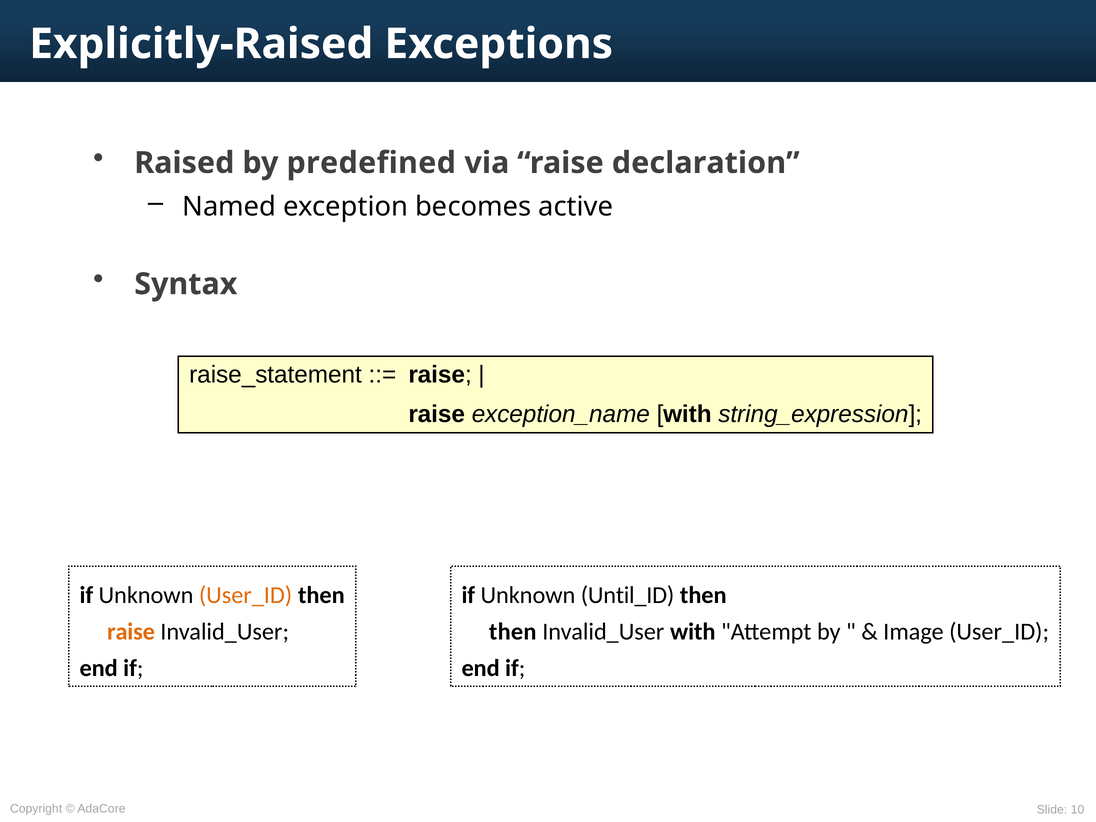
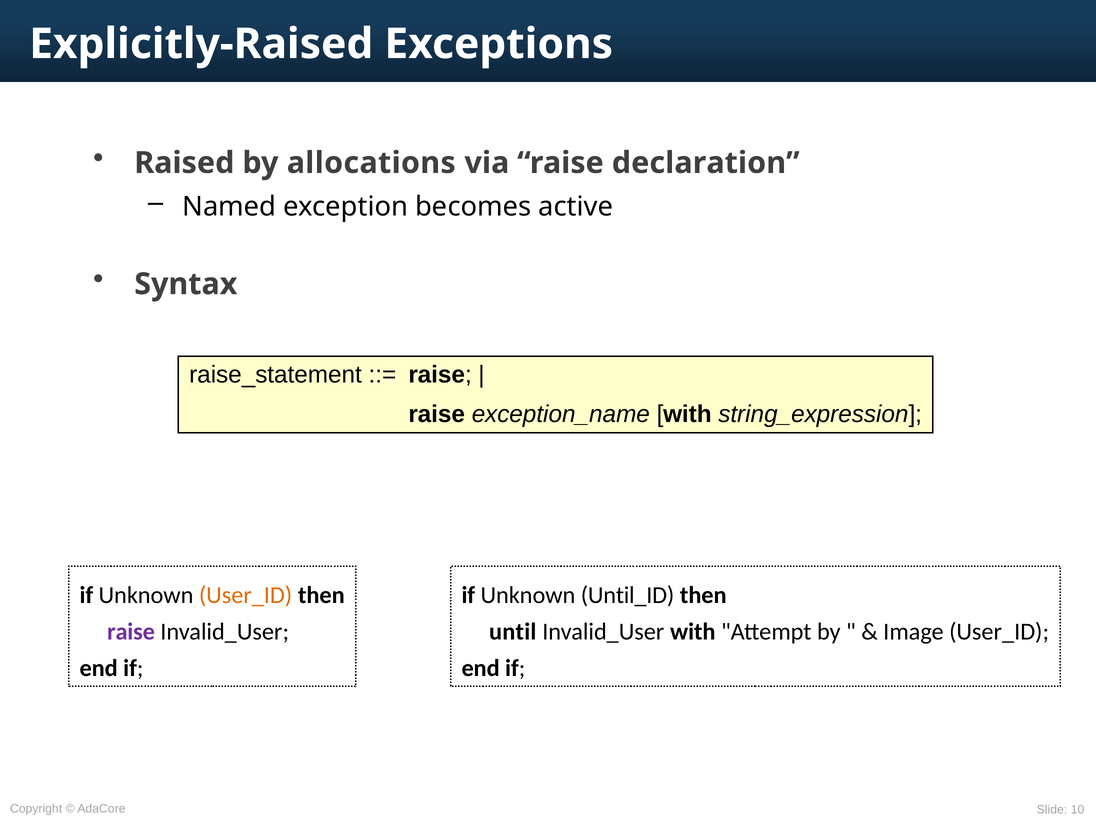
predefined: predefined -> allocations (371, 163)
raise colour: orange -> purple (131, 632)
then: then -> until (513, 632)
